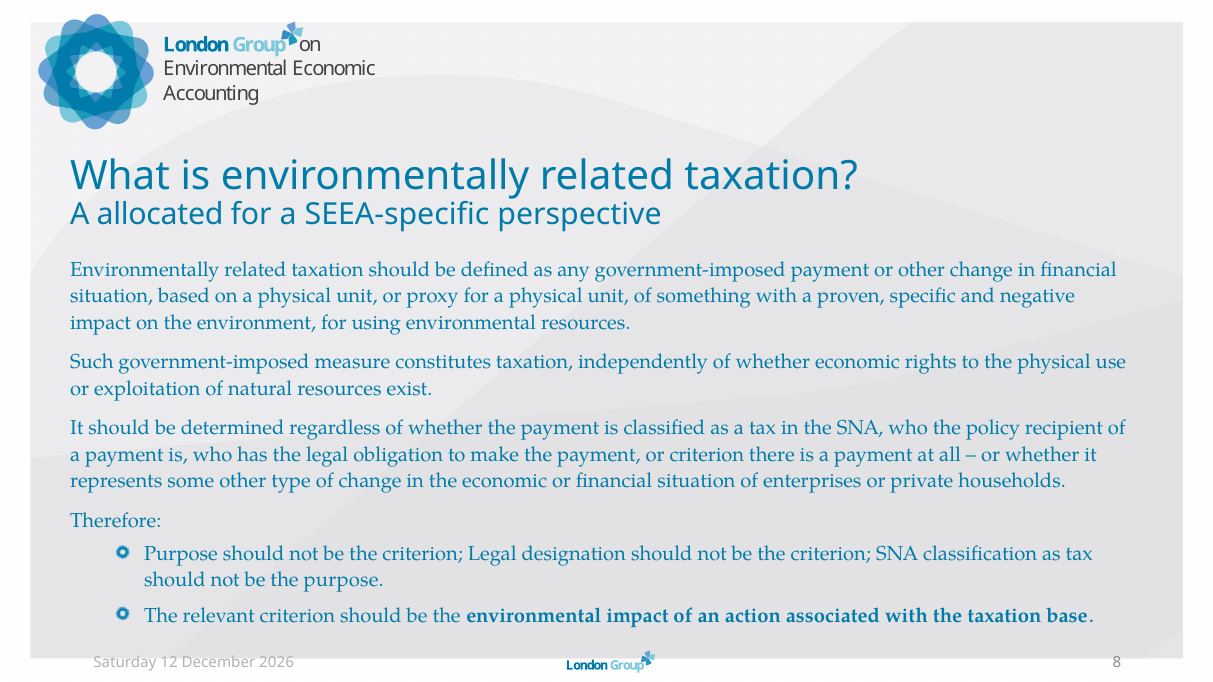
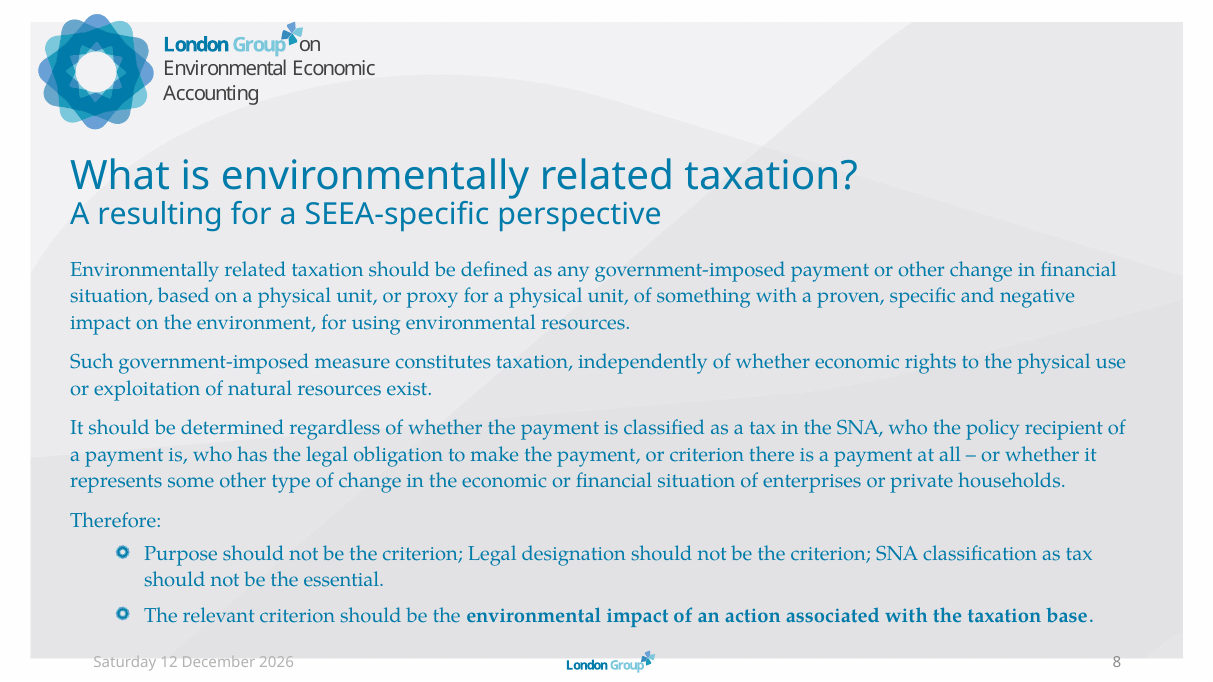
allocated: allocated -> resulting (160, 215)
the purpose: purpose -> essential (344, 580)
